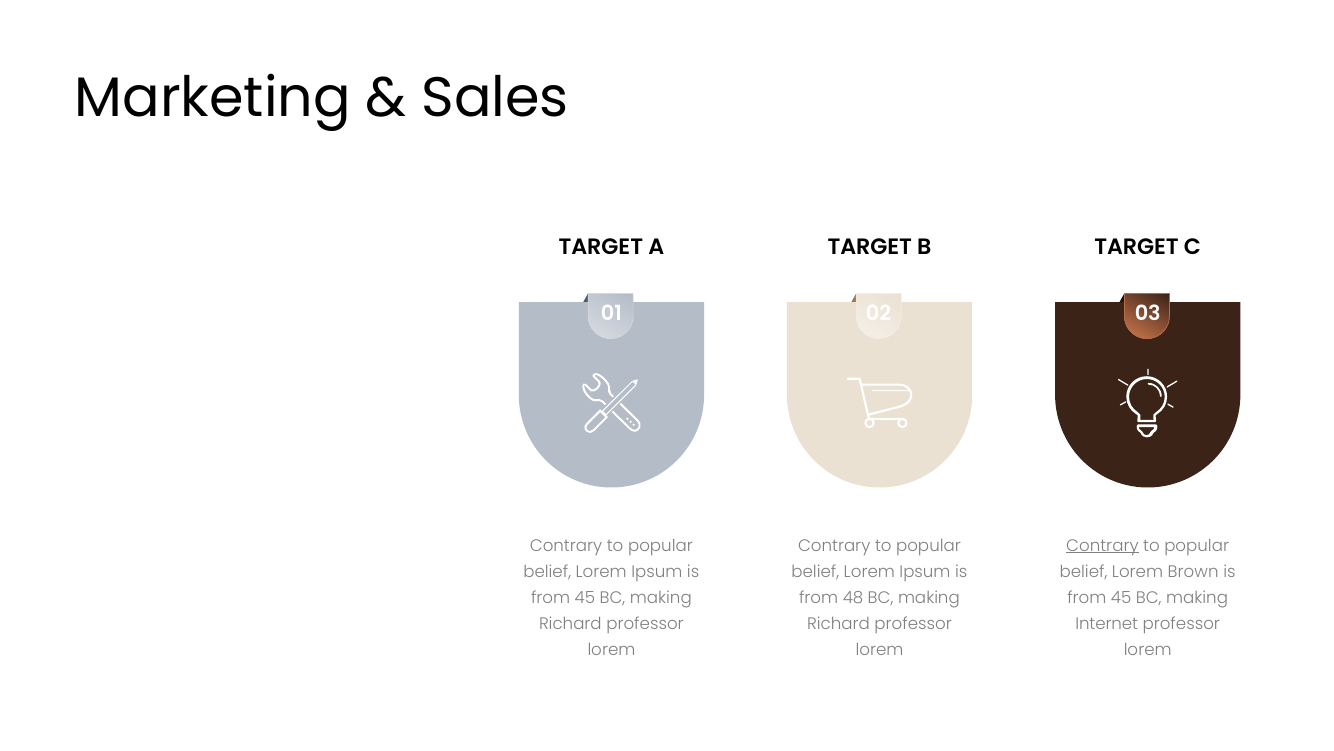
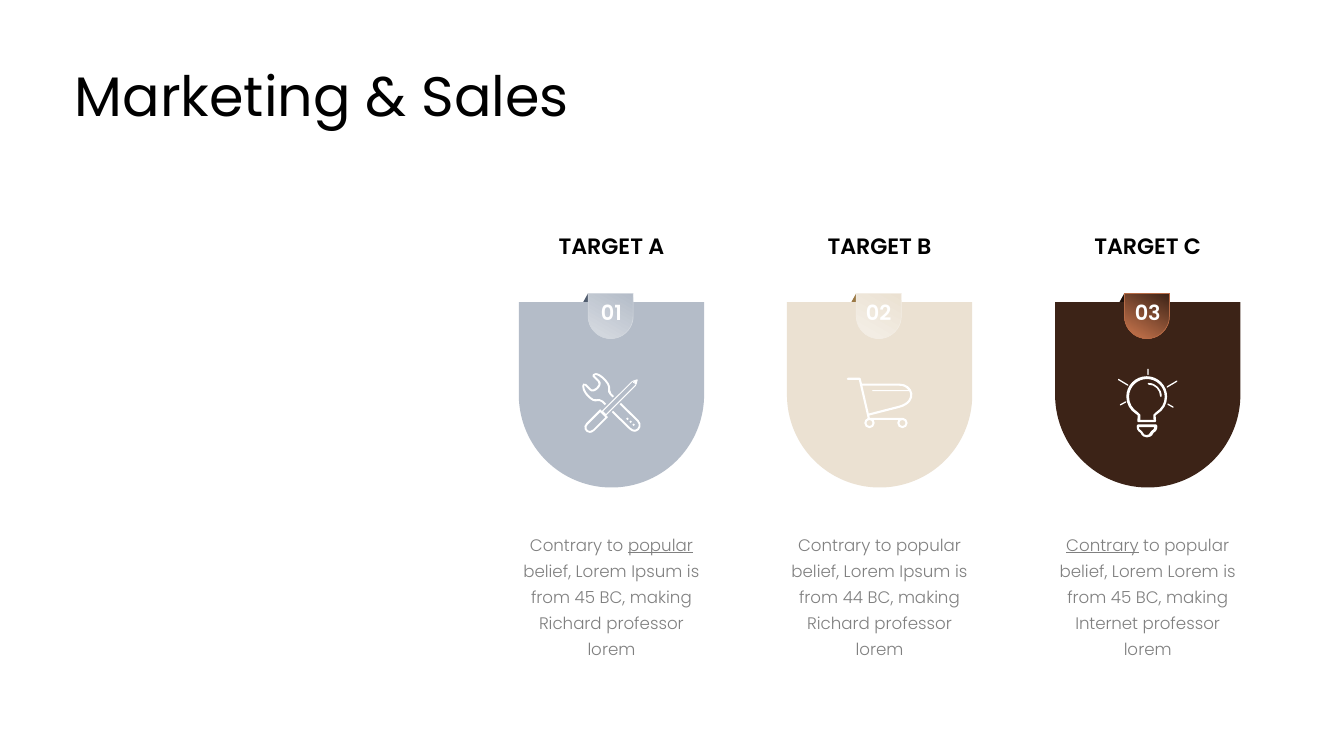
popular underline: none -> present (660, 545)
Lorem Brown: Brown -> Lorem (1193, 571)
48: 48 -> 44 (853, 597)
